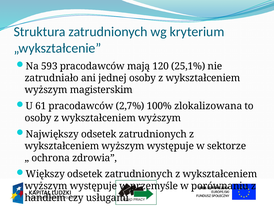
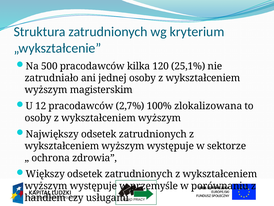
593: 593 -> 500 (49, 66)
mają: mają -> kilka (139, 66)
61: 61 -> 12 (41, 106)
